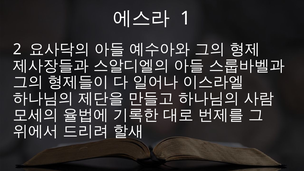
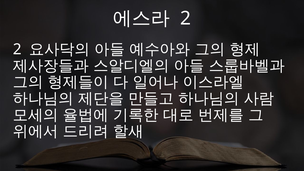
1: 1 -> 2 (186, 18)
